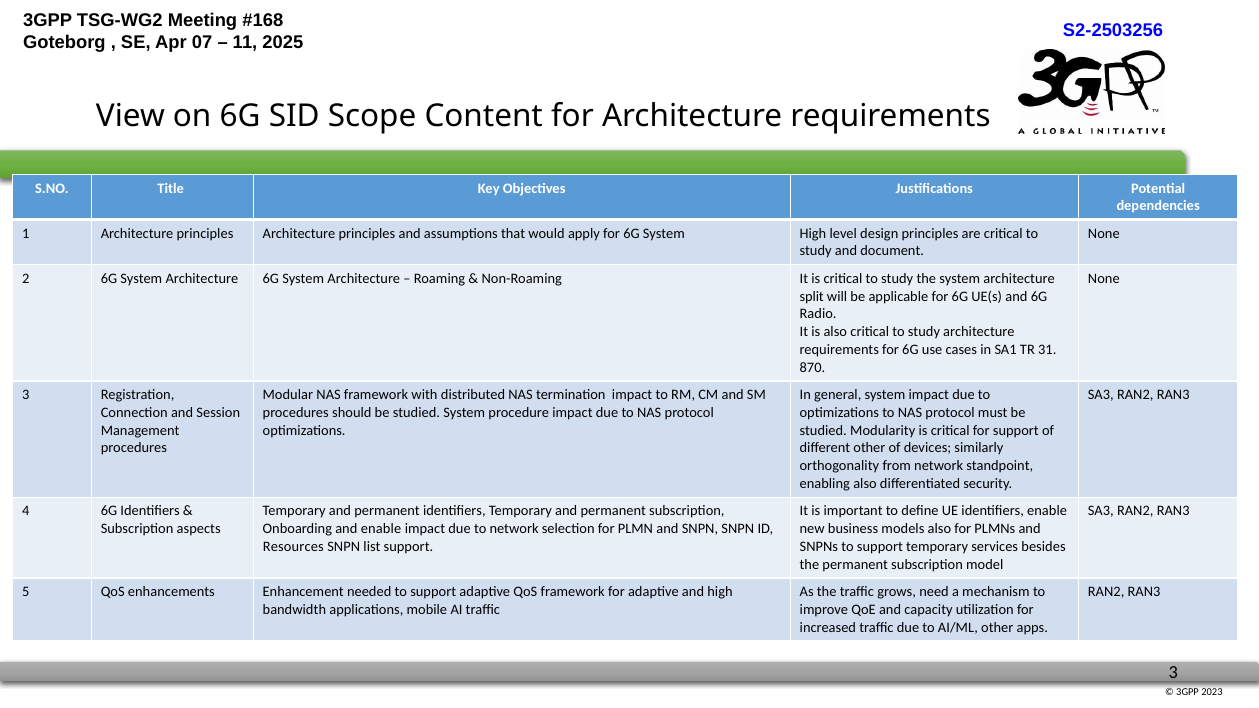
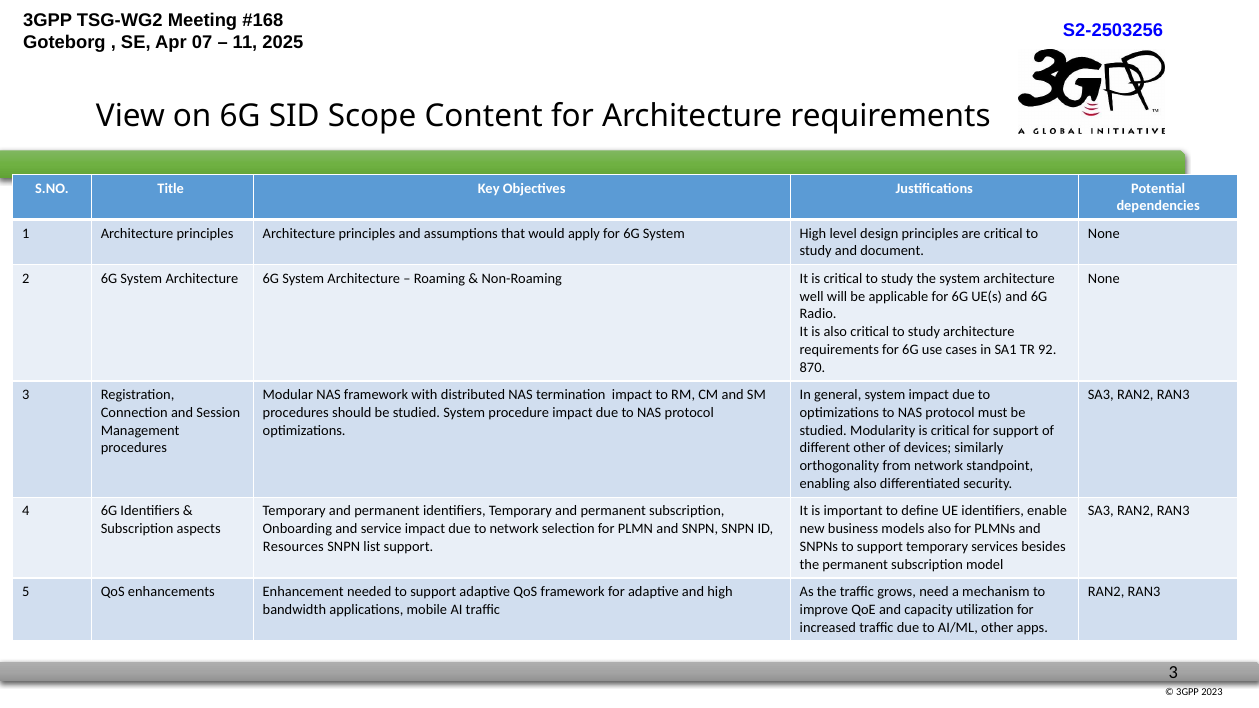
split: split -> well (812, 296)
31: 31 -> 92 (1047, 350)
and enable: enable -> service (381, 529)
